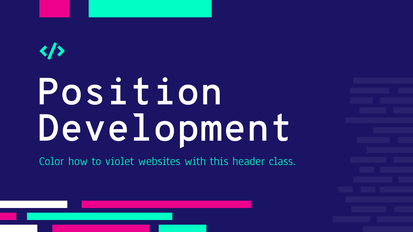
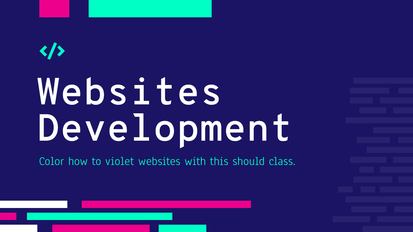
Position: Position -> Websites (130, 92)
header: header -> should (249, 161)
